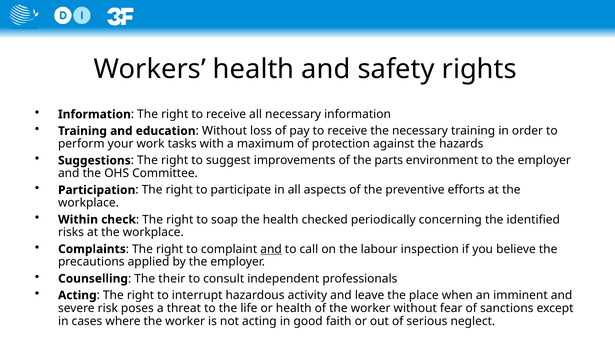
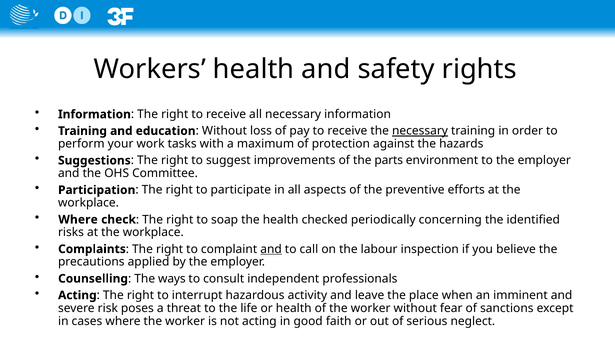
necessary underline: none -> present (420, 131)
Within: Within -> Where (78, 220)
their: their -> ways (172, 279)
